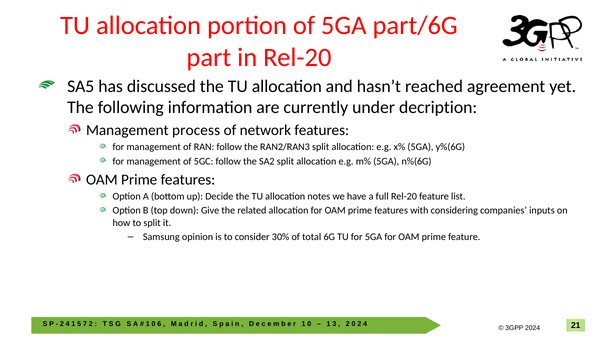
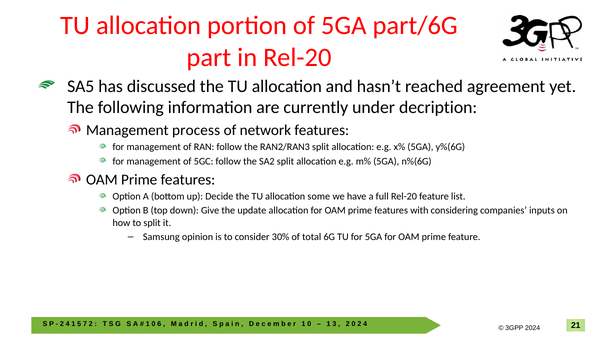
notes: notes -> some (319, 197)
related: related -> update (252, 211)
